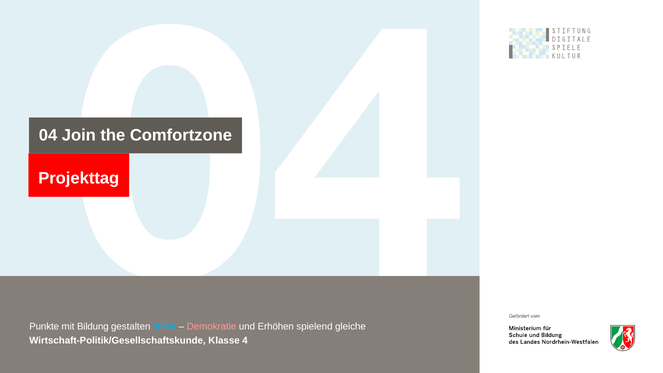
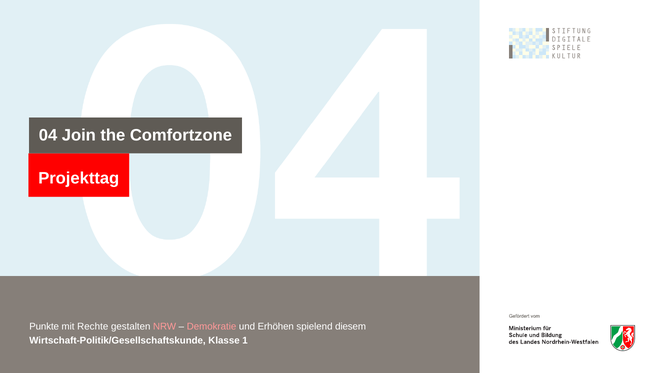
Bildung: Bildung -> Rechte (93, 326)
NRW colour: light blue -> pink (165, 326)
gleiche: gleiche -> diesem (351, 326)
4: 4 -> 1 (245, 340)
